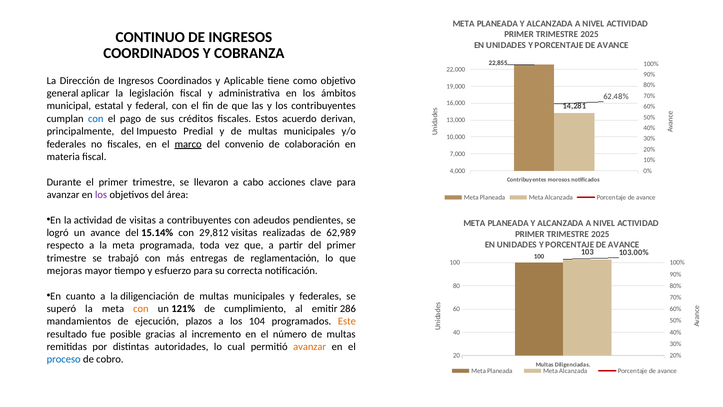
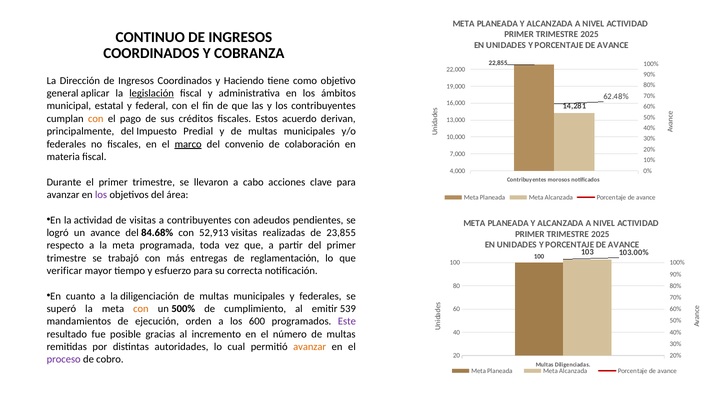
Aplicable: Aplicable -> Haciendo (244, 81)
legislación underline: none -> present (152, 93)
con colour: blue -> orange (96, 119)
15.14%: 15.14% -> 84.68% (157, 233)
29,812: 29,812 -> 52,913 (214, 233)
62,989: 62,989 -> 23,855 (341, 233)
mejoras: mejoras -> verificar (64, 271)
121%: 121% -> 500% (183, 308)
286: 286 -> 539 (348, 308)
plazos: plazos -> orden (199, 321)
104: 104 -> 600 (257, 321)
Este colour: orange -> purple (347, 321)
proceso colour: blue -> purple (64, 359)
